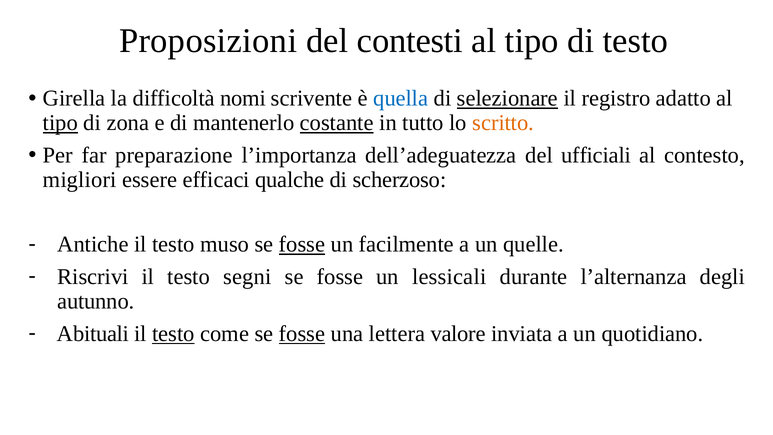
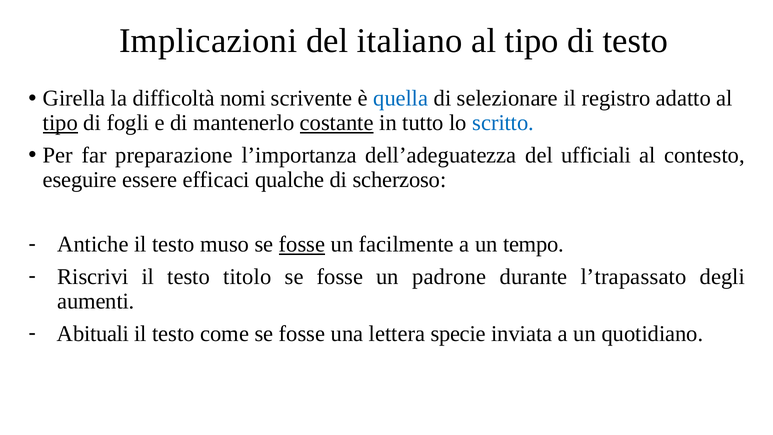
Proposizioni: Proposizioni -> Implicazioni (208, 41)
contesti: contesti -> italiano (410, 41)
selezionare underline: present -> none (507, 98)
zona: zona -> fogli (128, 123)
scritto colour: orange -> blue (503, 123)
migliori: migliori -> eseguire (80, 180)
quelle: quelle -> tempo (534, 244)
segni: segni -> titolo (247, 277)
lessicali: lessicali -> padrone (449, 277)
l’alternanza: l’alternanza -> l’trapassato (634, 277)
autunno: autunno -> aumenti (96, 301)
testo underline: present -> none (173, 334)
fosse underline: present -> none (302, 334)
valore: valore -> specie (458, 334)
